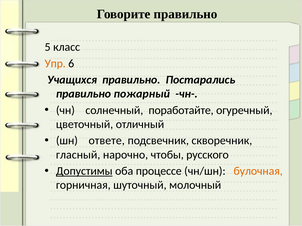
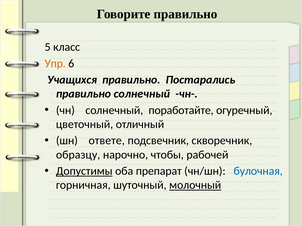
правильно пожарный: пожарный -> солнечный (142, 94)
гласный: гласный -> образцу (78, 155)
русского: русского -> рабочей (207, 155)
процессе: процессе -> препарат (159, 171)
булочная colour: orange -> blue (258, 171)
молочный underline: none -> present (195, 185)
